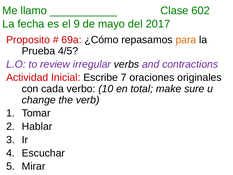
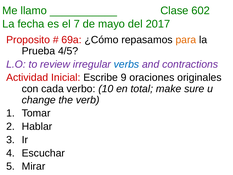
9: 9 -> 7 (77, 24)
verbs colour: black -> blue (126, 64)
7: 7 -> 9 (124, 77)
